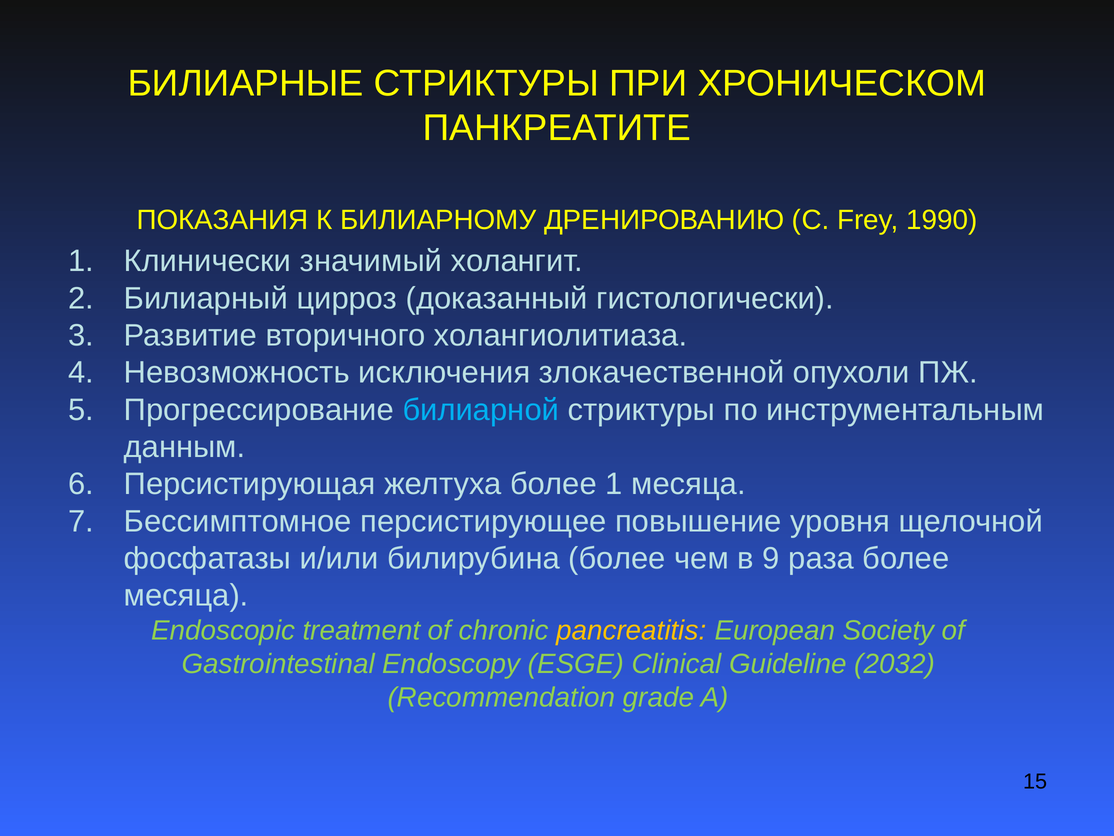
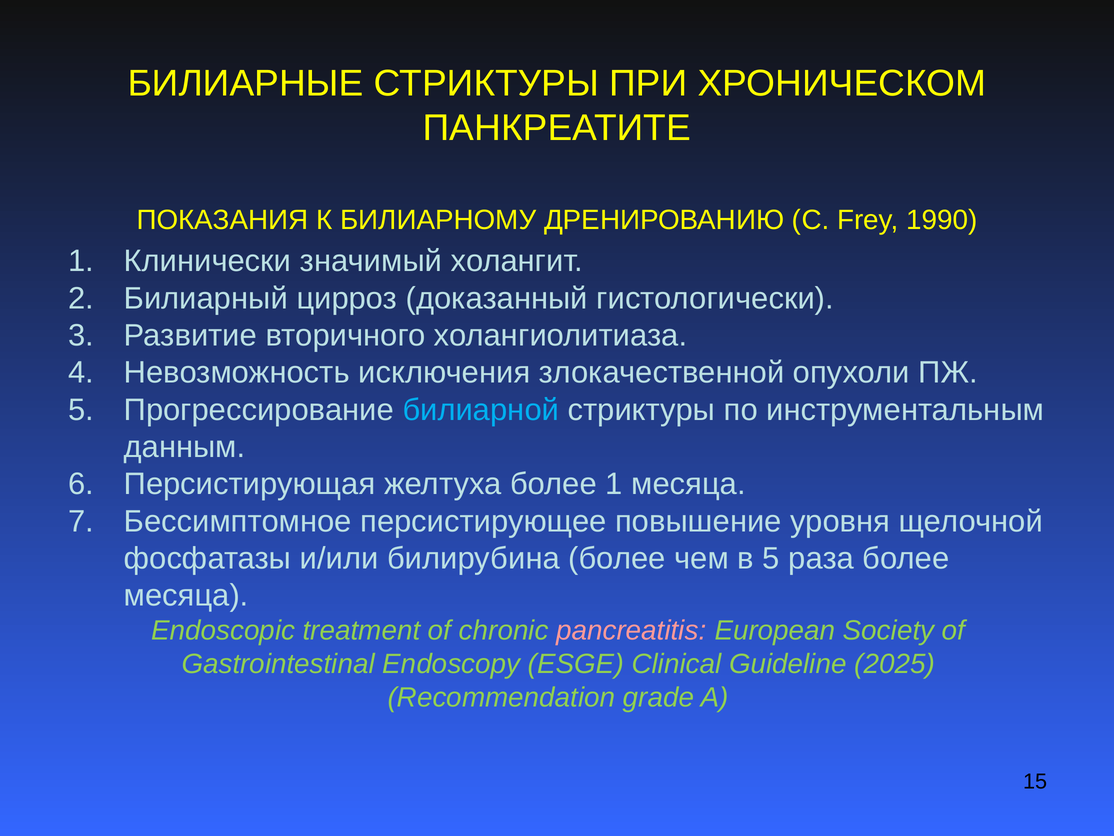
в 9: 9 -> 5 (771, 558)
pancreatitis colour: yellow -> pink (631, 630)
2032: 2032 -> 2025 (895, 664)
